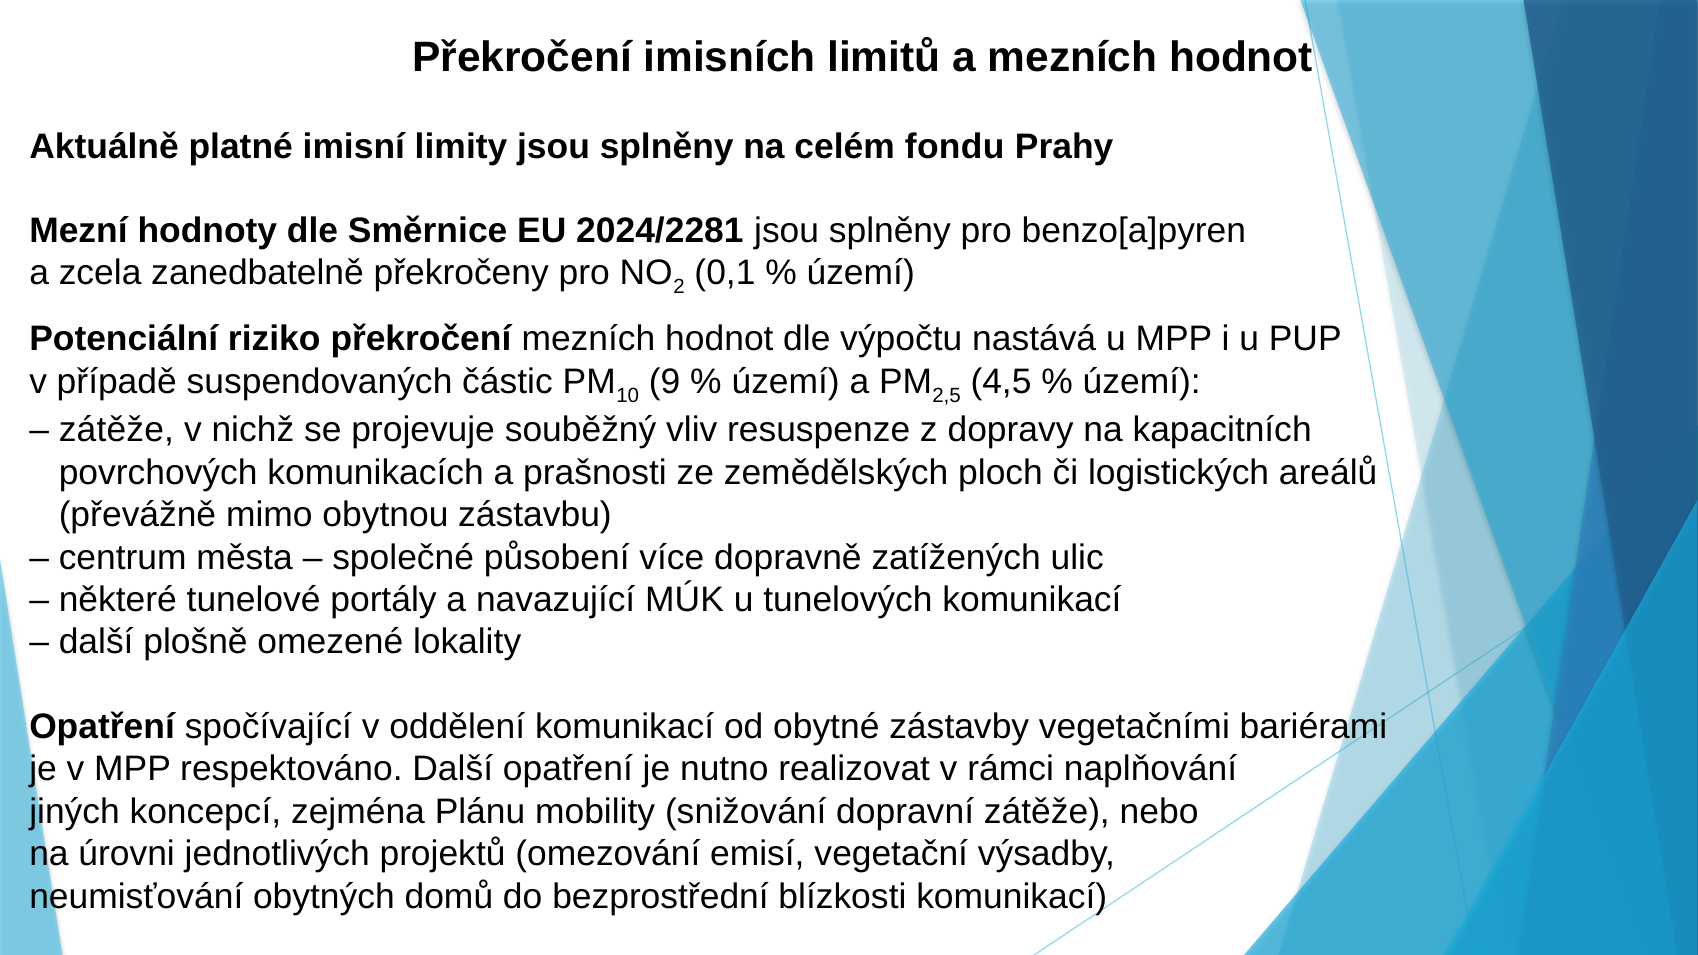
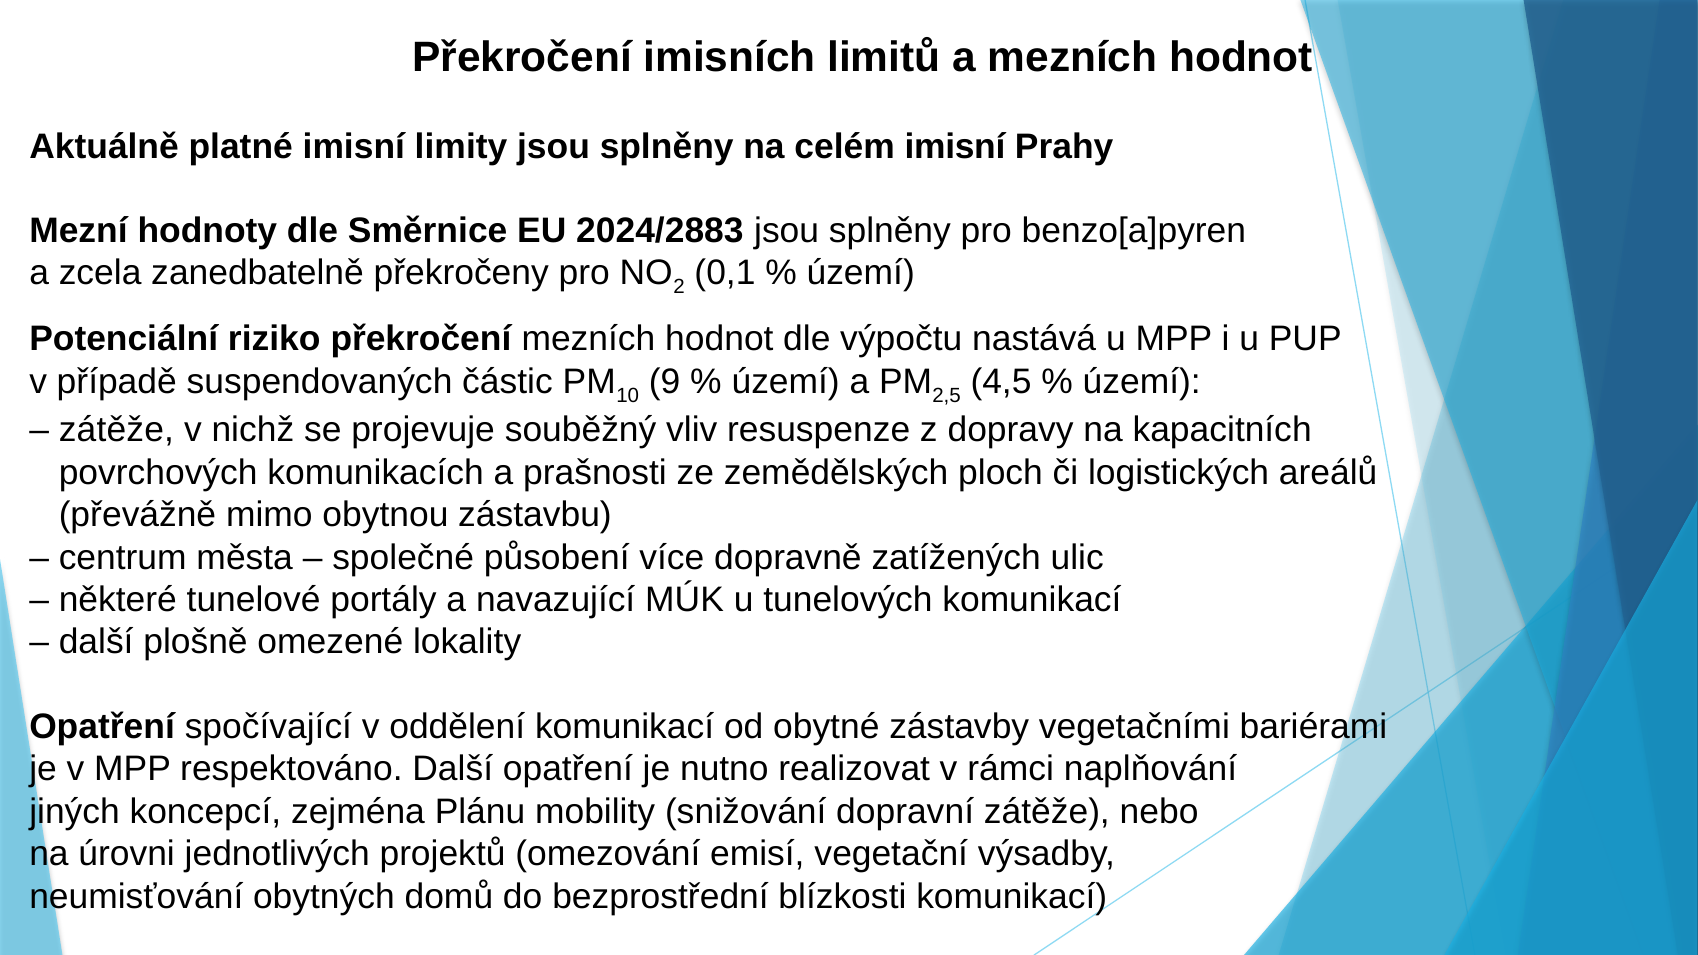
celém fondu: fondu -> imisní (955, 147)
2024/2281: 2024/2281 -> 2024/2883 (660, 231)
